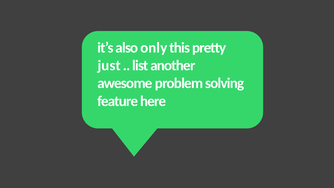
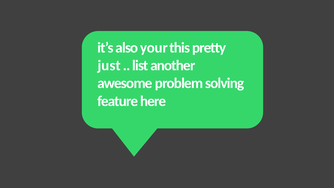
only: only -> your (154, 48)
